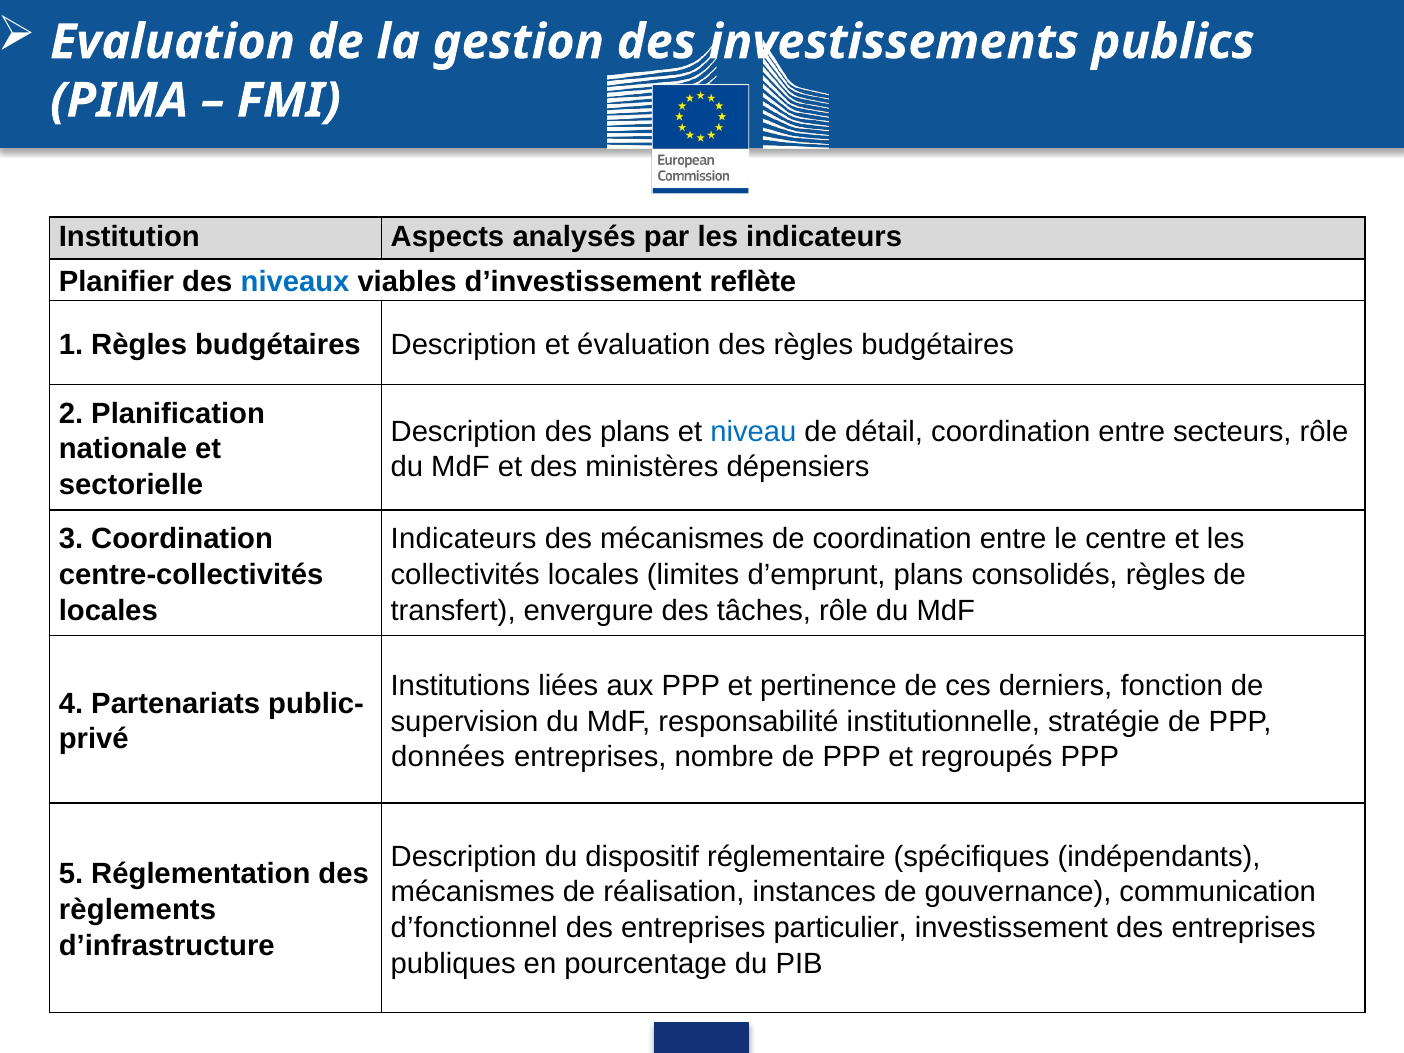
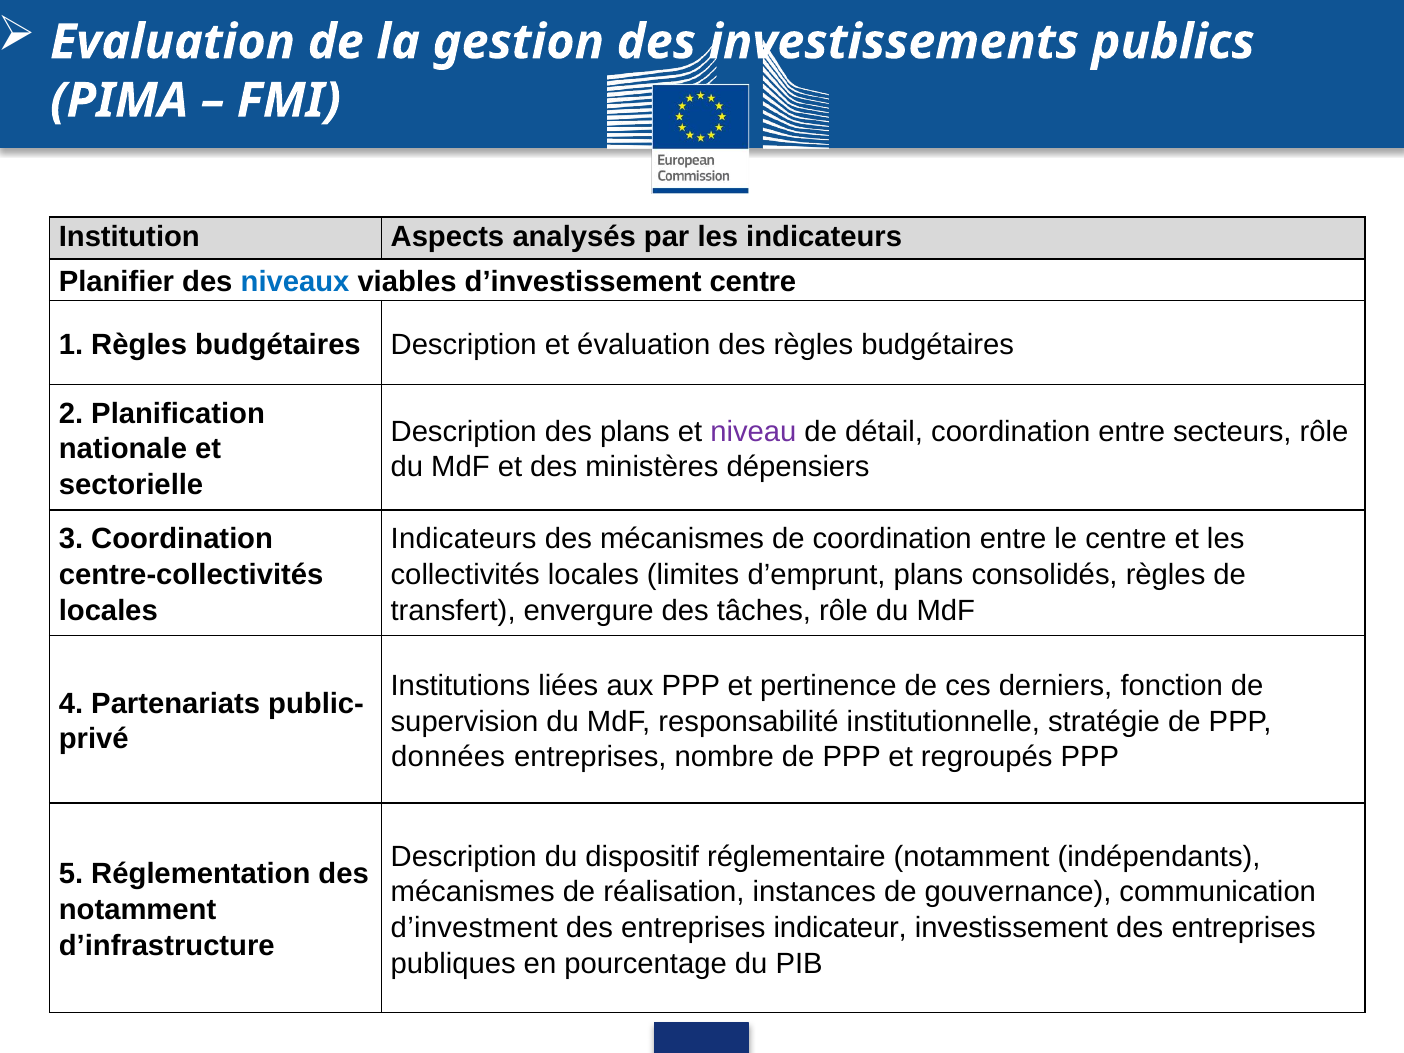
d’investissement reflète: reflète -> centre (753, 282)
niveau colour: blue -> purple (753, 431)
réglementaire spécifiques: spécifiques -> notamment (972, 856)
règlements: règlements -> notamment (138, 910)
d’fonctionnel: d’fonctionnel -> d’investment (474, 928)
particulier: particulier -> indicateur (840, 928)
